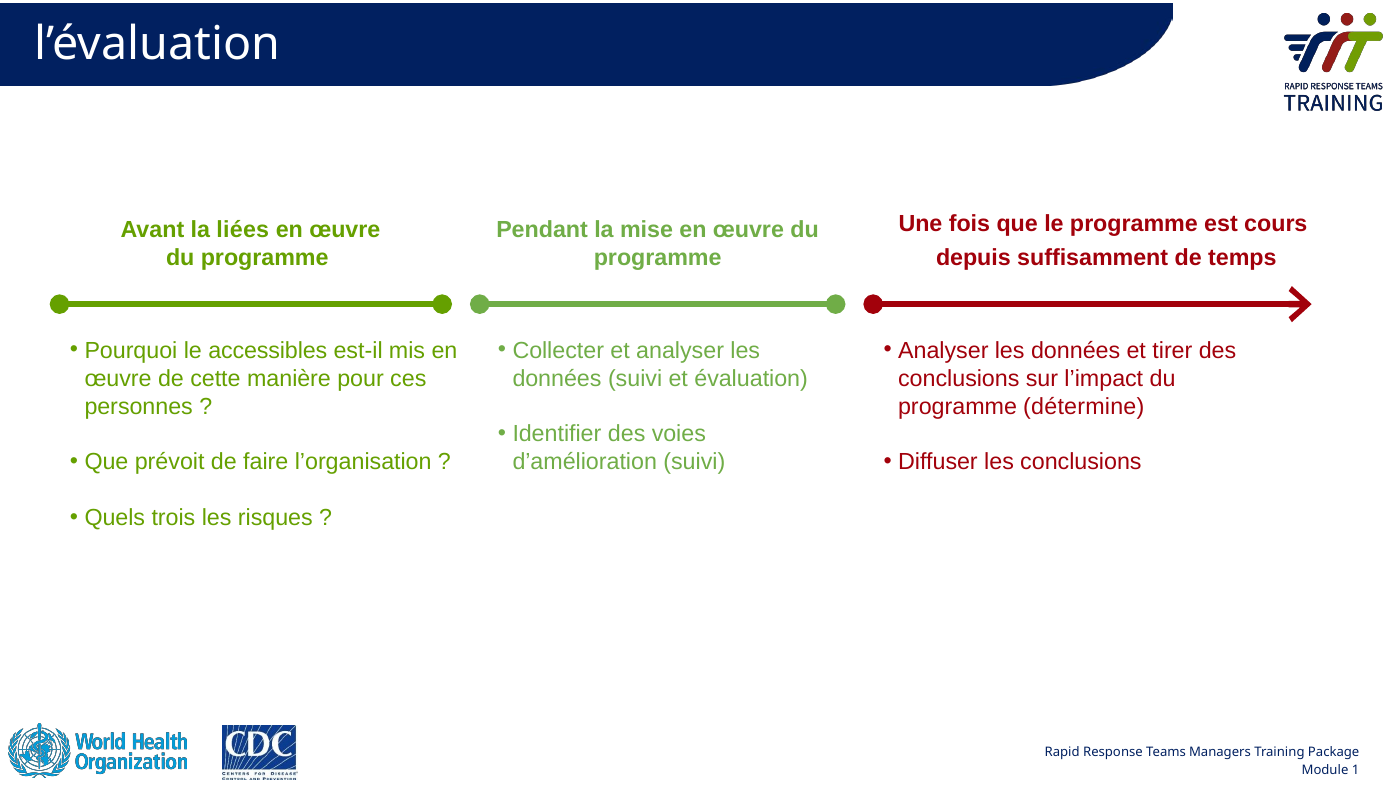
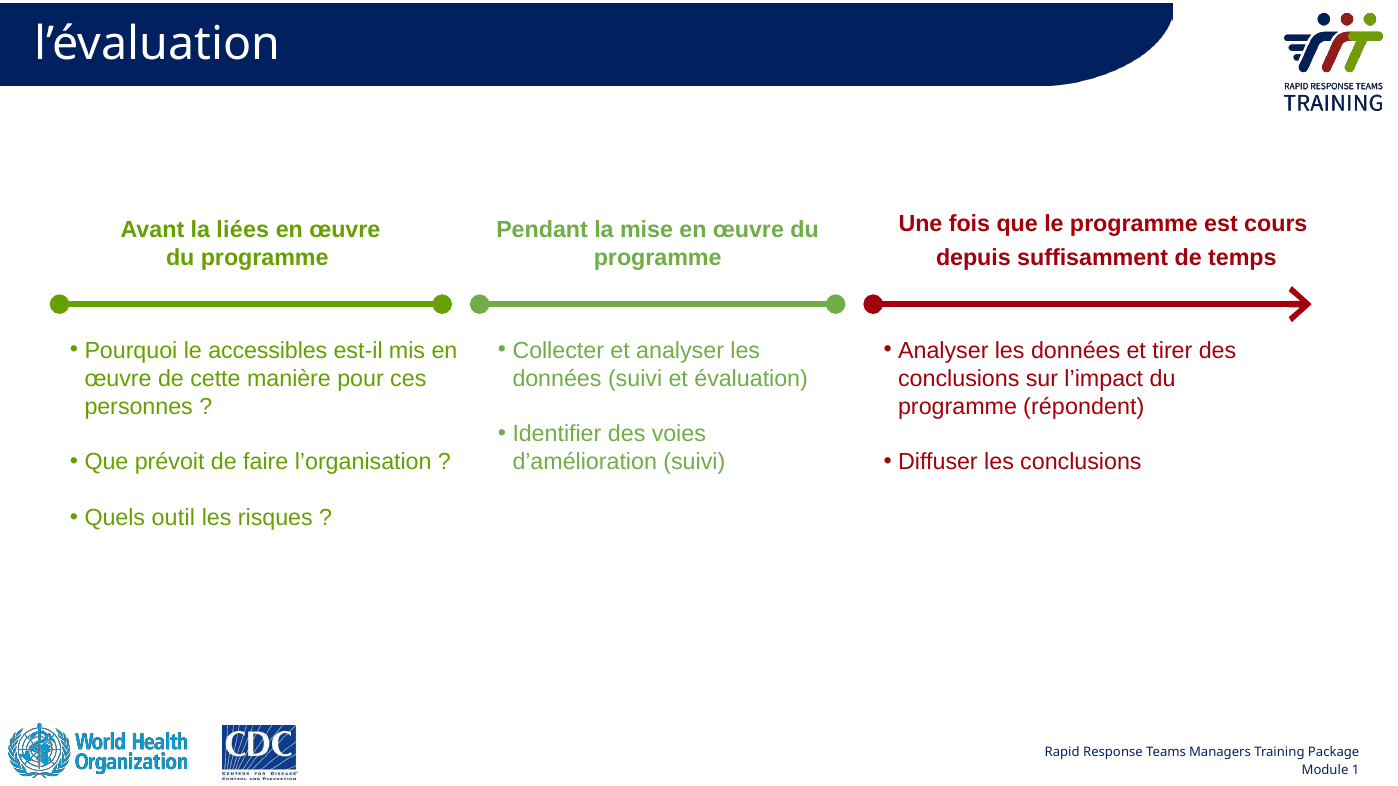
détermine: détermine -> répondent (1084, 407)
trois: trois -> outil (173, 518)
